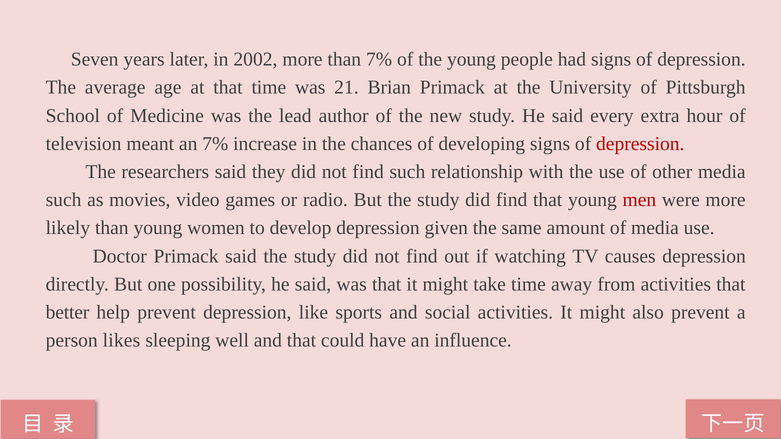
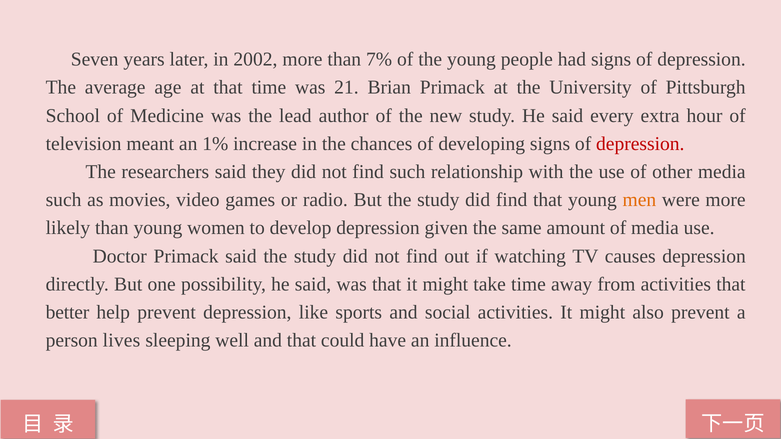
an 7%: 7% -> 1% (215, 144)
men colour: red -> orange (639, 200)
likes: likes -> lives (122, 341)
